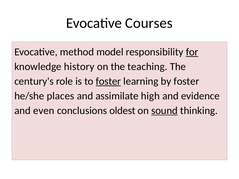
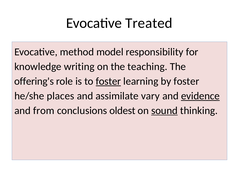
Courses: Courses -> Treated (149, 23)
for underline: present -> none (192, 52)
history: history -> writing (79, 67)
century's: century's -> offering's (34, 81)
high: high -> vary (150, 96)
evidence underline: none -> present (200, 96)
even: even -> from (44, 111)
